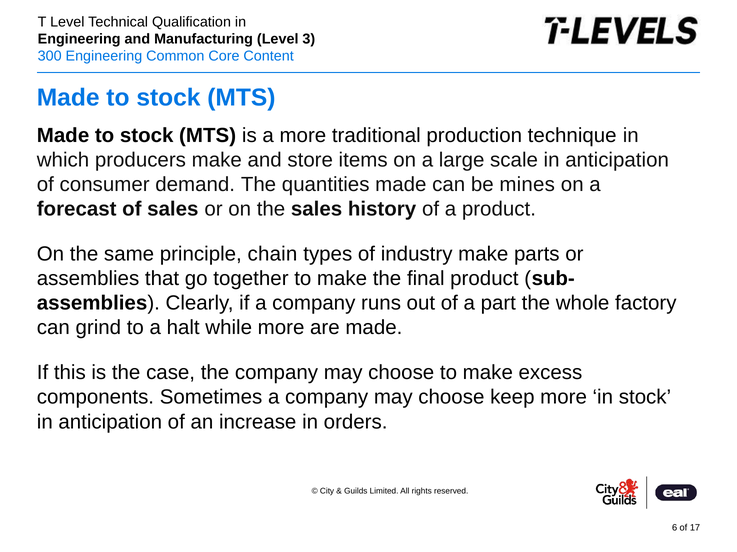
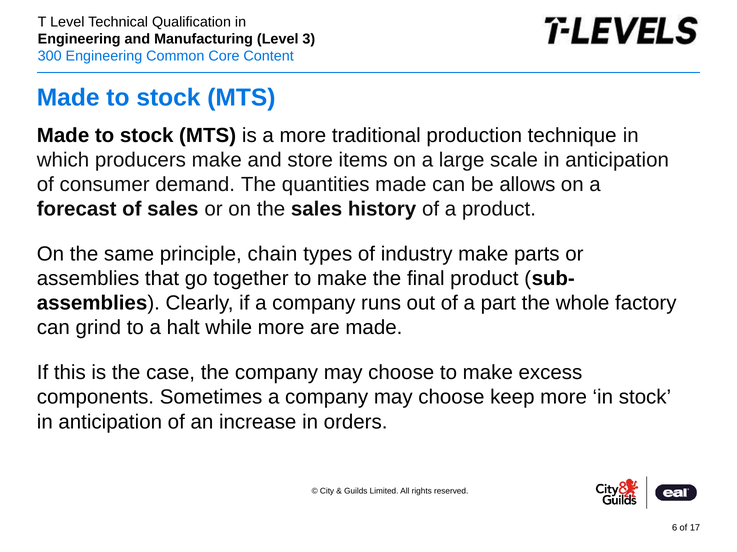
mines: mines -> allows (527, 185)
